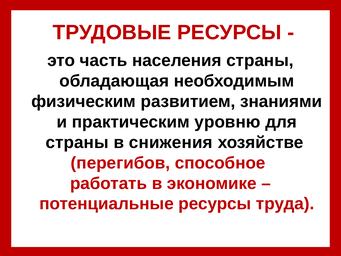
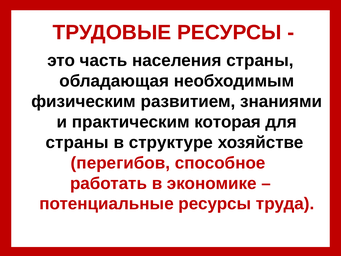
уровню: уровню -> которая (228, 122)
снижения: снижения -> структуре (171, 142)
